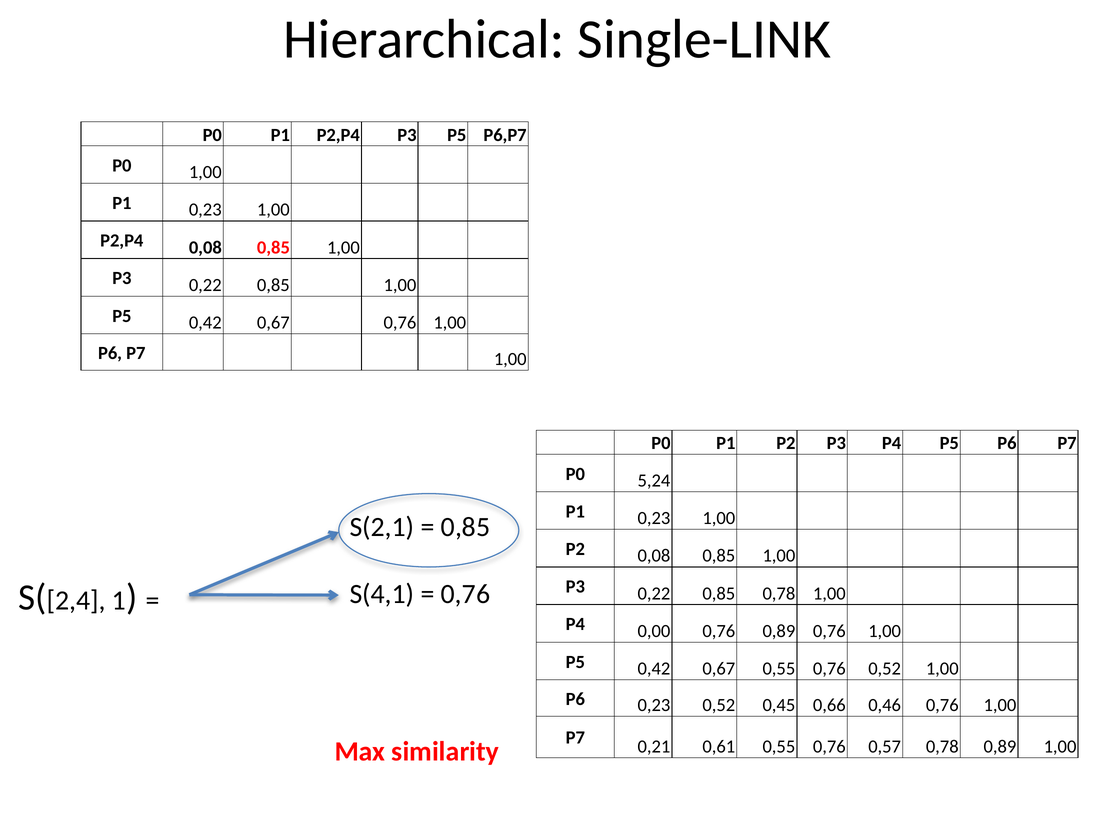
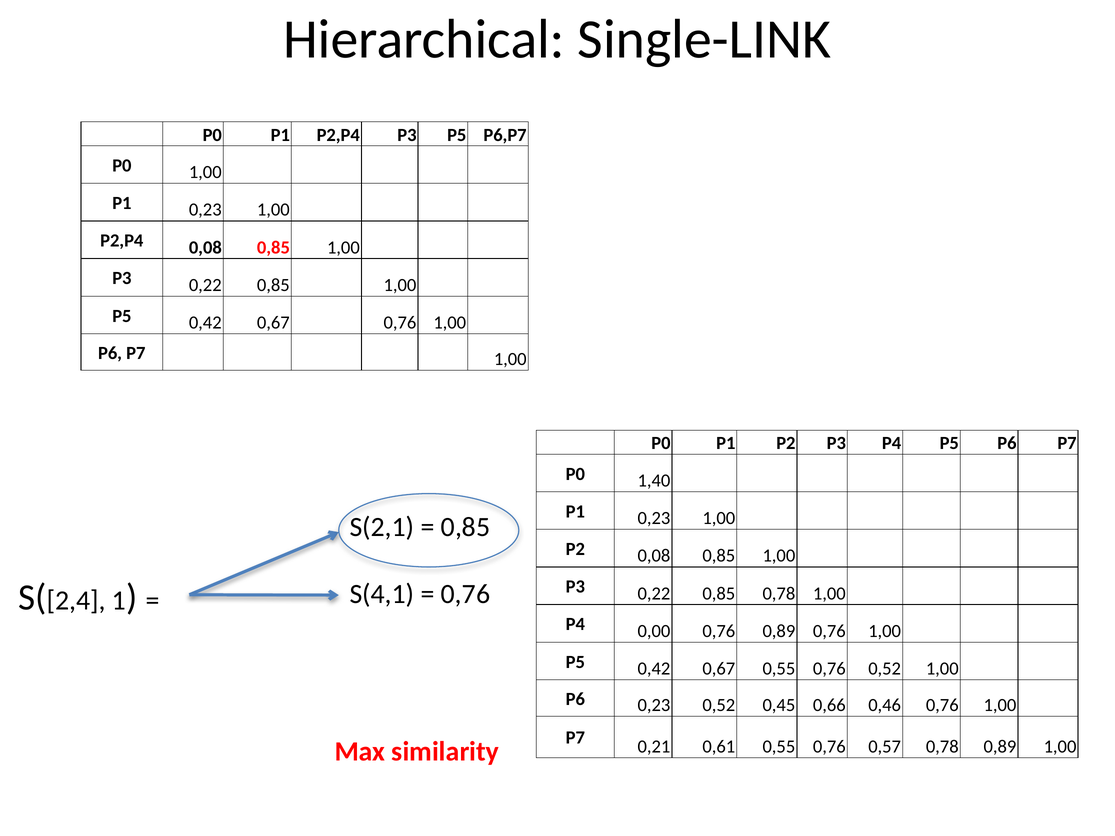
5,24: 5,24 -> 1,40 (654, 481)
